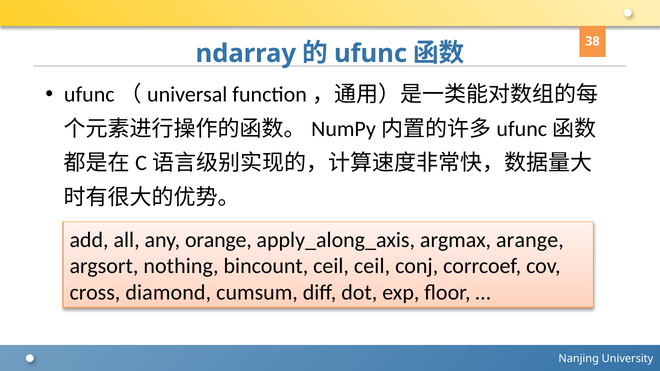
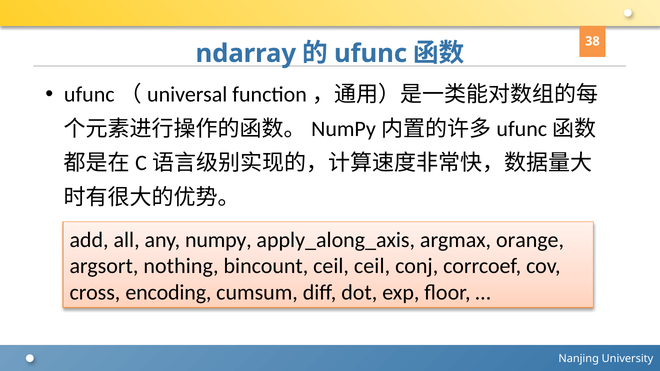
orange: orange -> numpy (218, 240)
arange: arange -> orange (530, 240)
diamond: diamond -> encoding (168, 293)
